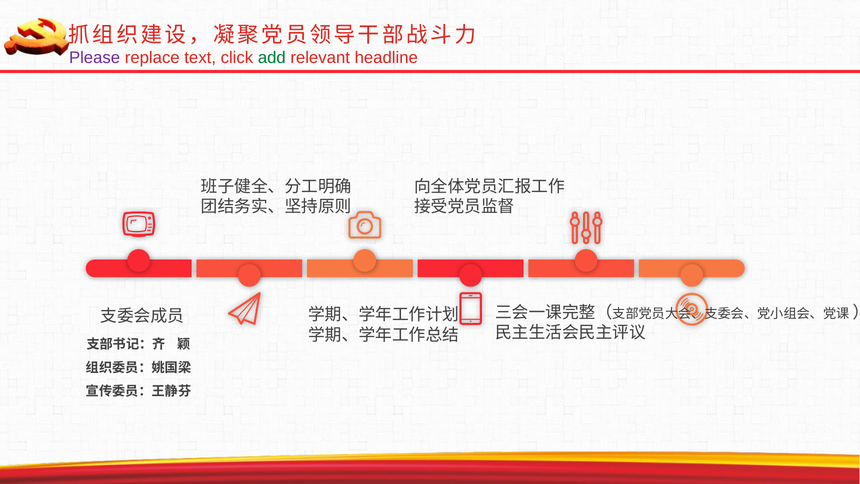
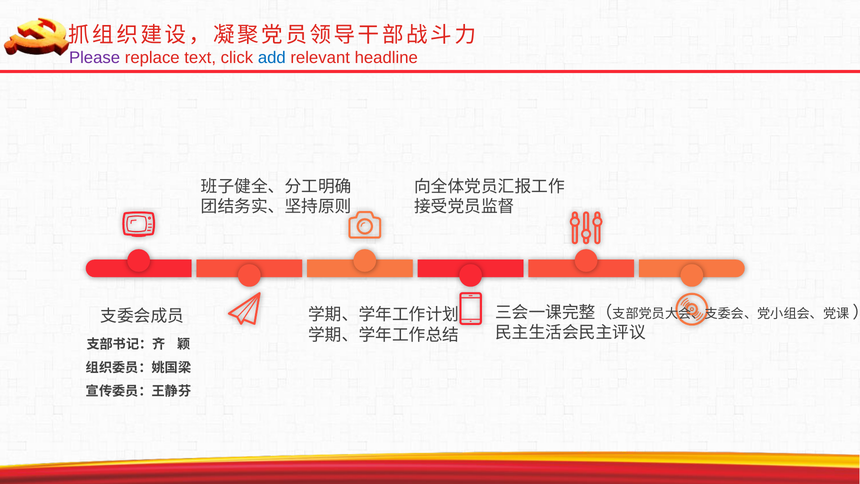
add colour: green -> blue (272, 58)
